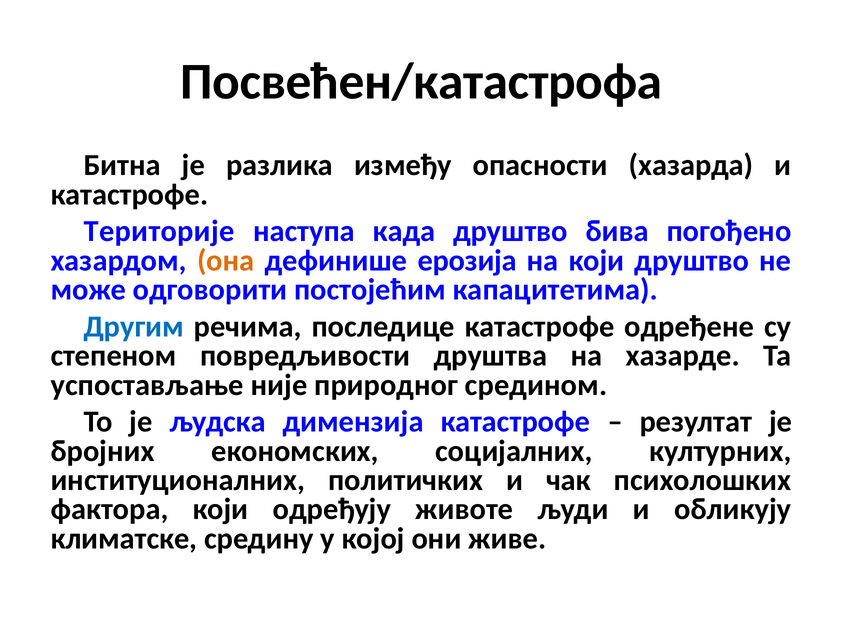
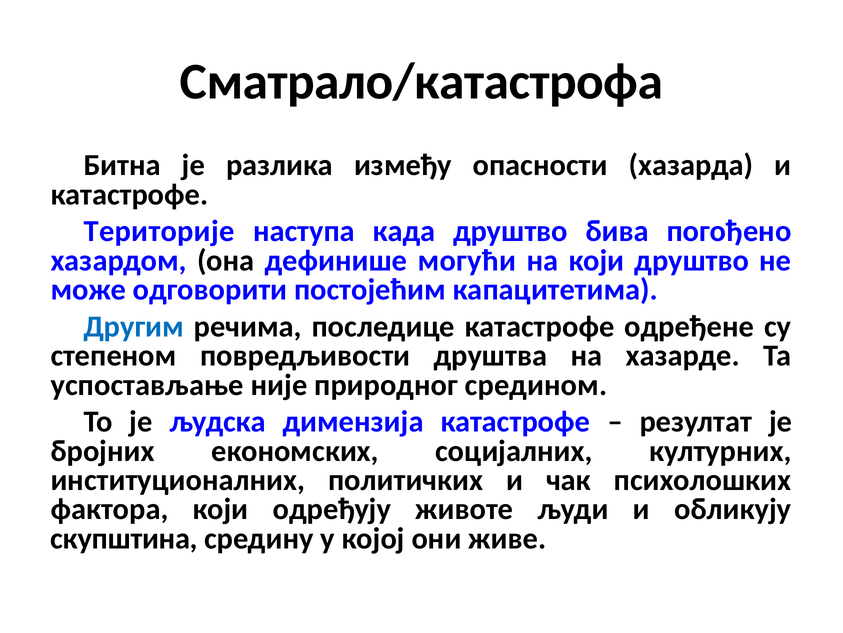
Посвећен/катастрофа: Посвећен/катастрофа -> Сматрало/катастрофа (421, 82)
она colour: orange -> black (226, 260)
ерозија: ерозија -> могући (467, 260)
климатске: климатске -> скупштина (124, 538)
